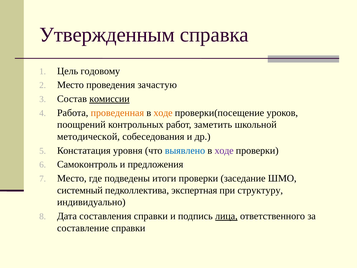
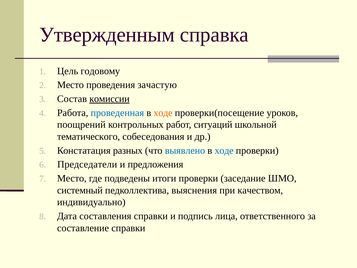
проведенная colour: orange -> blue (117, 113)
заметить: заметить -> ситуаций (213, 125)
методической: методической -> тематического (89, 136)
уровня: уровня -> разных (128, 150)
ходе colour: purple -> blue (224, 150)
Самоконтроль: Самоконтроль -> Председатели (87, 164)
экспертная: экспертная -> выяснения (194, 190)
структуру: структуру -> качеством (260, 190)
лица underline: present -> none (226, 216)
